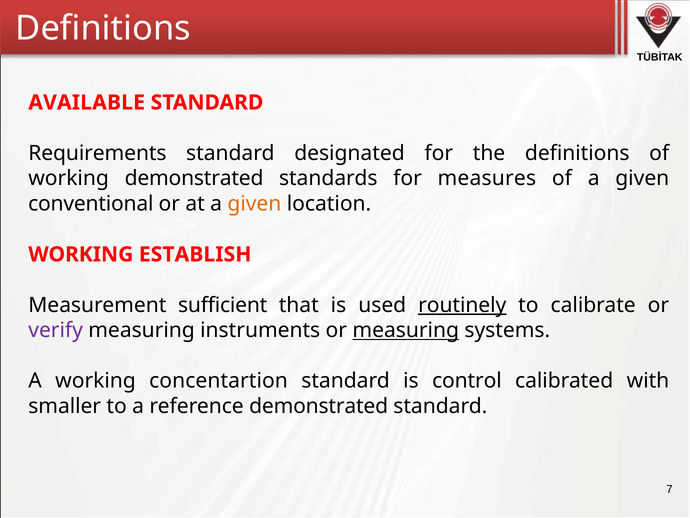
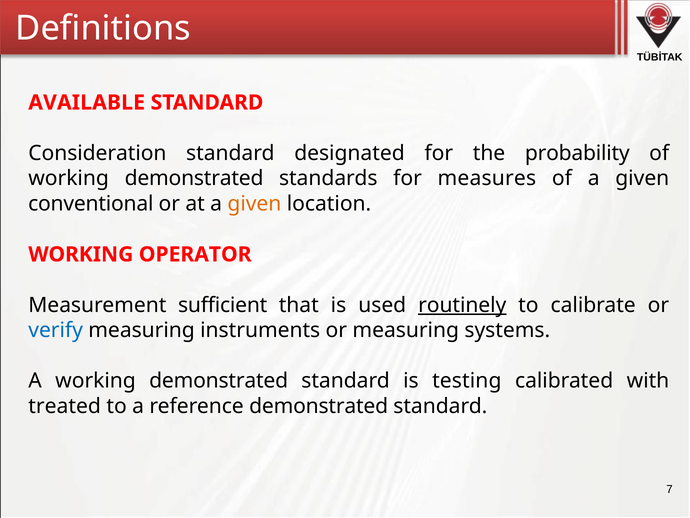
Requirements: Requirements -> Consideration (97, 153)
the definitions: definitions -> probability (577, 153)
ESTABLISH: ESTABLISH -> OPERATOR (195, 254)
verify colour: purple -> blue (56, 330)
measuring underline: present -> none (406, 330)
A working concentartion: concentartion -> demonstrated (219, 381)
control: control -> testing (467, 381)
smaller: smaller -> treated (65, 406)
